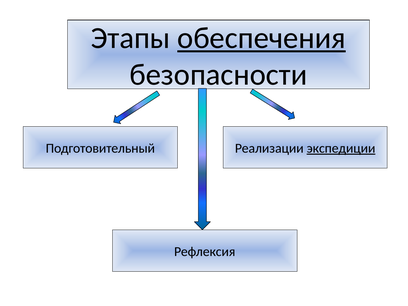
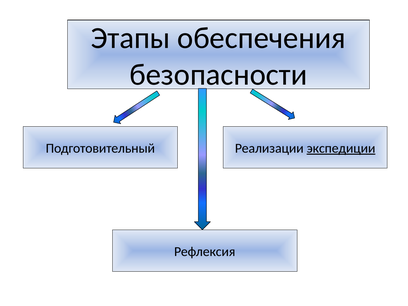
обеспечения underline: present -> none (262, 38)
